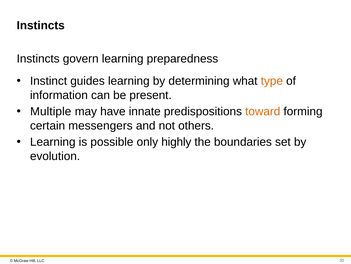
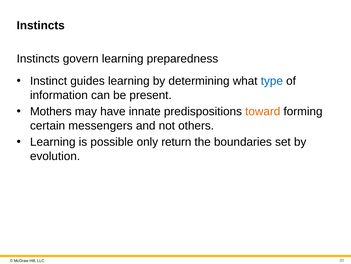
type colour: orange -> blue (272, 81)
Multiple: Multiple -> Mothers (51, 111)
highly: highly -> return (176, 142)
